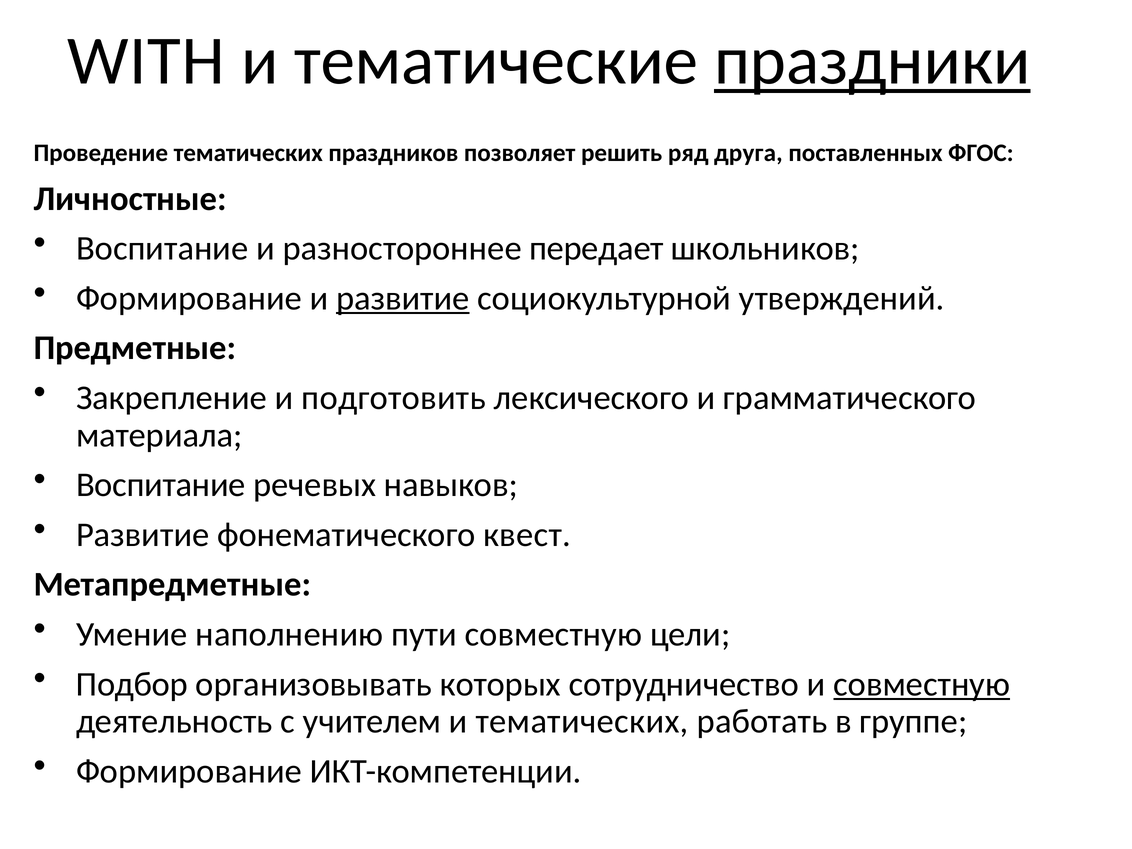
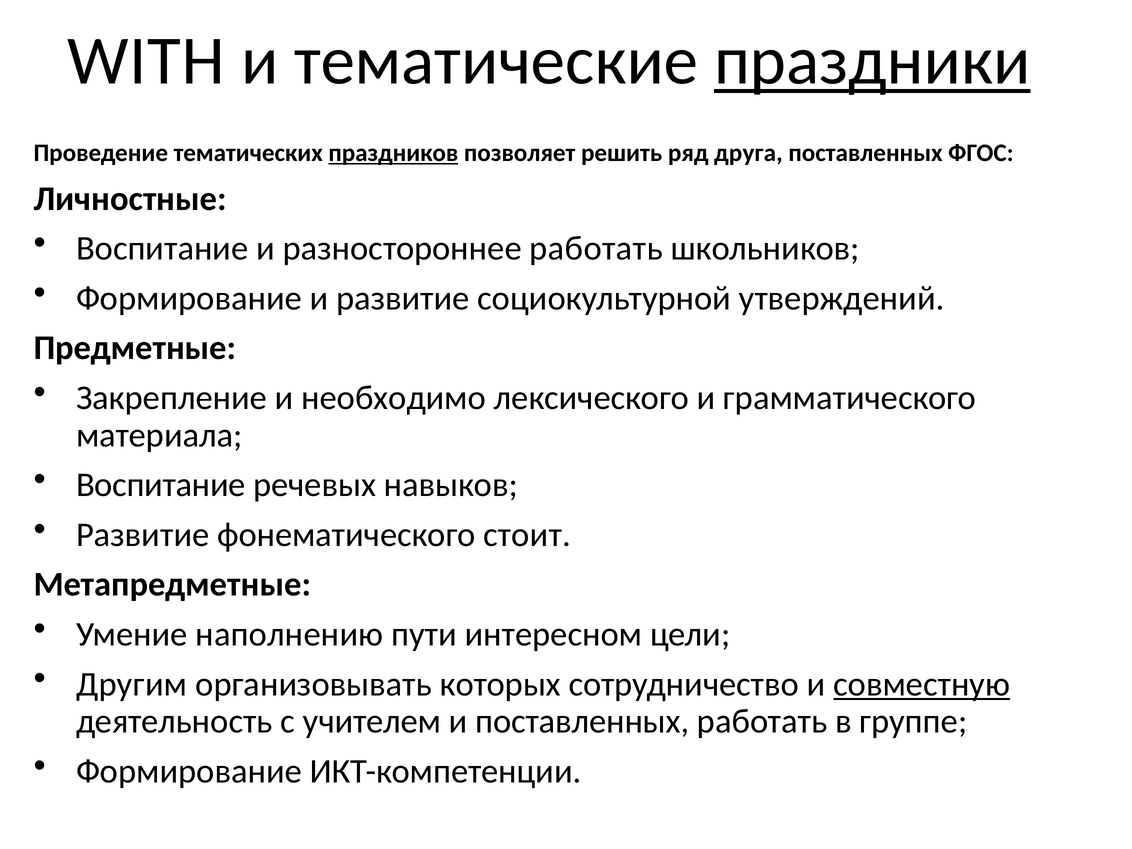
праздников underline: none -> present (393, 153)
разностороннее передает: передает -> работать (596, 249)
развитие underline: present -> none (403, 298)
подготовить: подготовить -> необходимо (394, 398)
квест: квест -> стоит (527, 535)
пути совместную: совместную -> интересном (553, 634)
Подбор: Подбор -> Другим (132, 684)
и тематических: тематических -> поставленных (582, 721)
